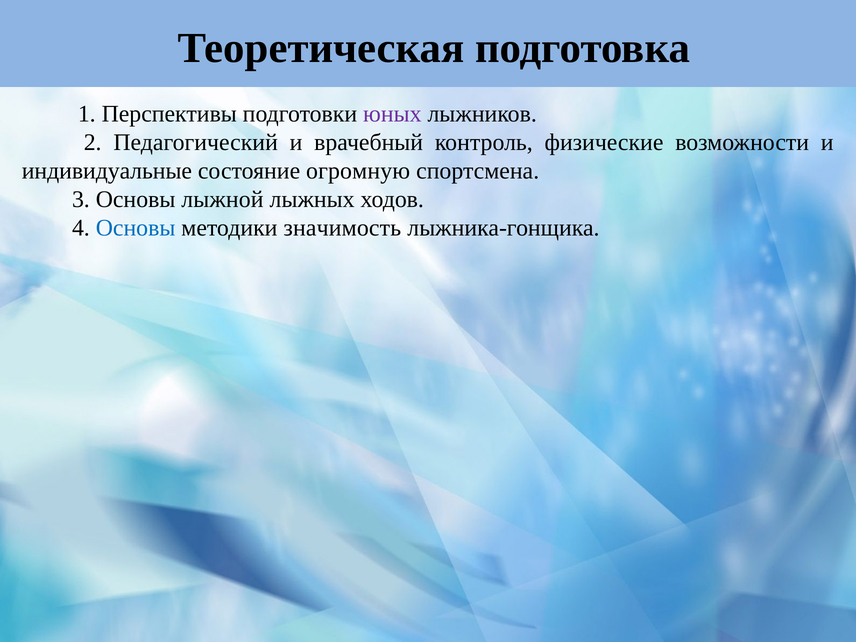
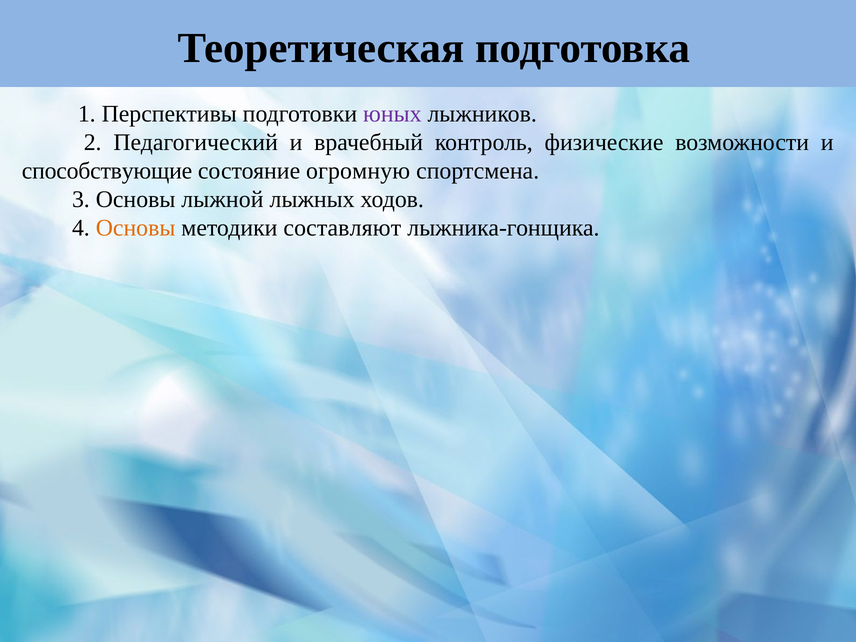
индивидуальные: индивидуальные -> способствующие (107, 171)
Основы colour: blue -> orange (136, 228)
значимость: значимость -> составляют (342, 228)
